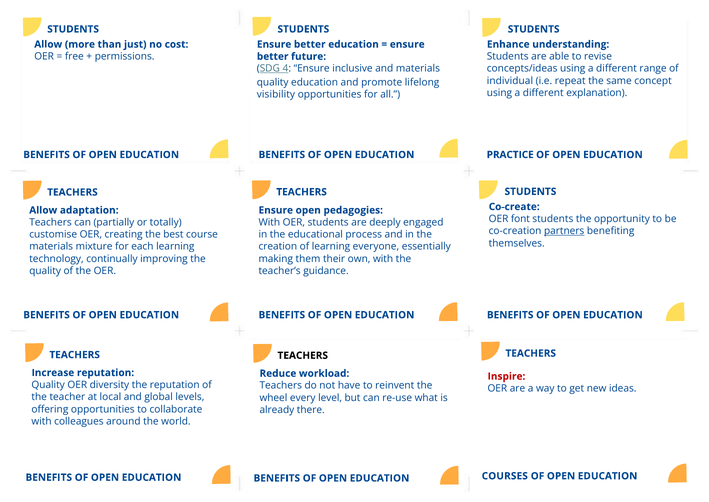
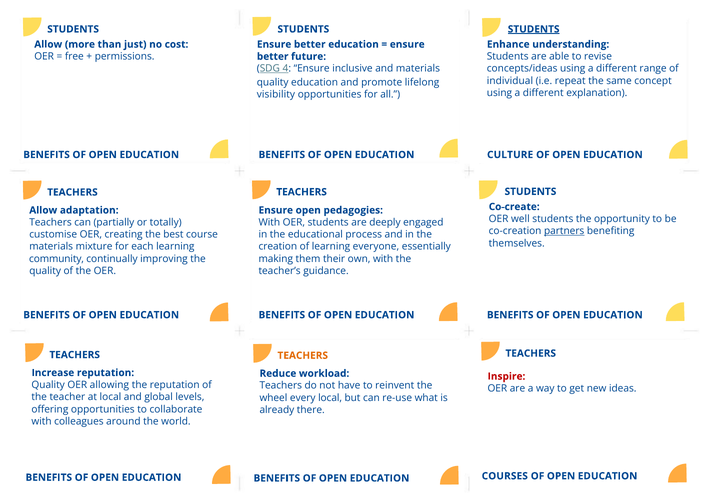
STUDENTS underline: none -> present (534, 29)
PRACTICE: PRACTICE -> CULTURE (510, 155)
font: font -> well (520, 219)
technology: technology -> community (57, 258)
TEACHERS colour: black -> orange (303, 355)
diversity: diversity -> allowing (109, 384)
every level: level -> local (330, 397)
